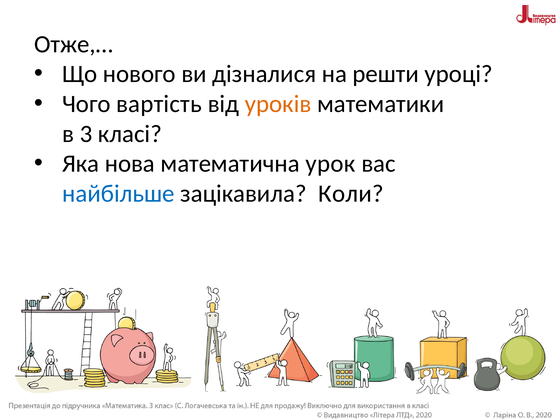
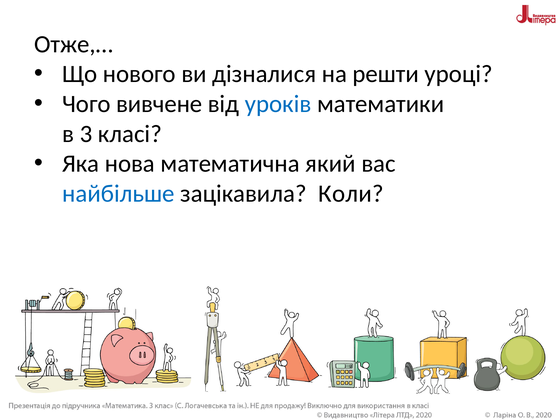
вартість: вартість -> вивчене (159, 104)
уроків colour: orange -> blue (278, 104)
урок: урок -> який (330, 164)
